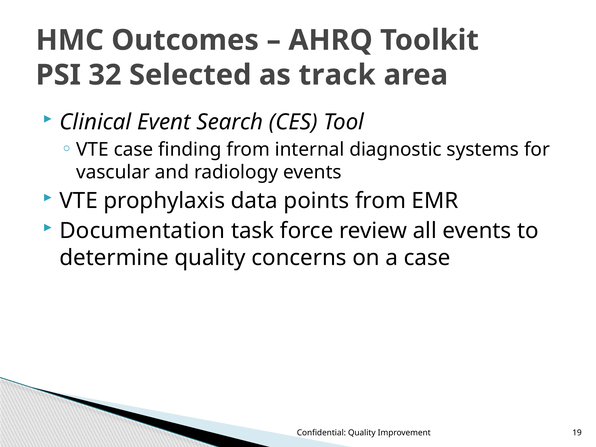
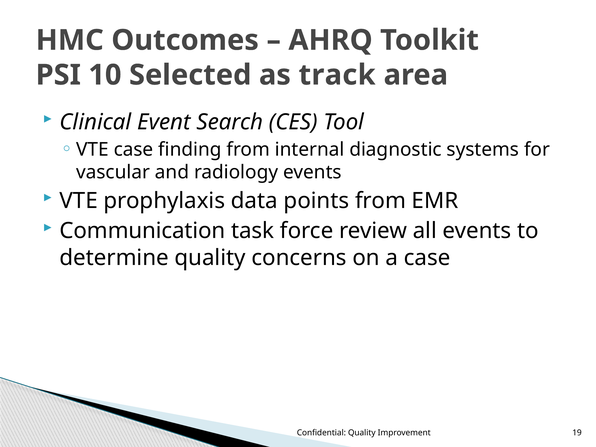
32: 32 -> 10 (105, 75)
Documentation: Documentation -> Communication (142, 231)
